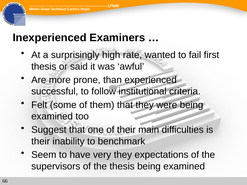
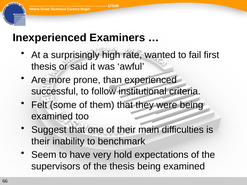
very they: they -> hold (123, 155)
